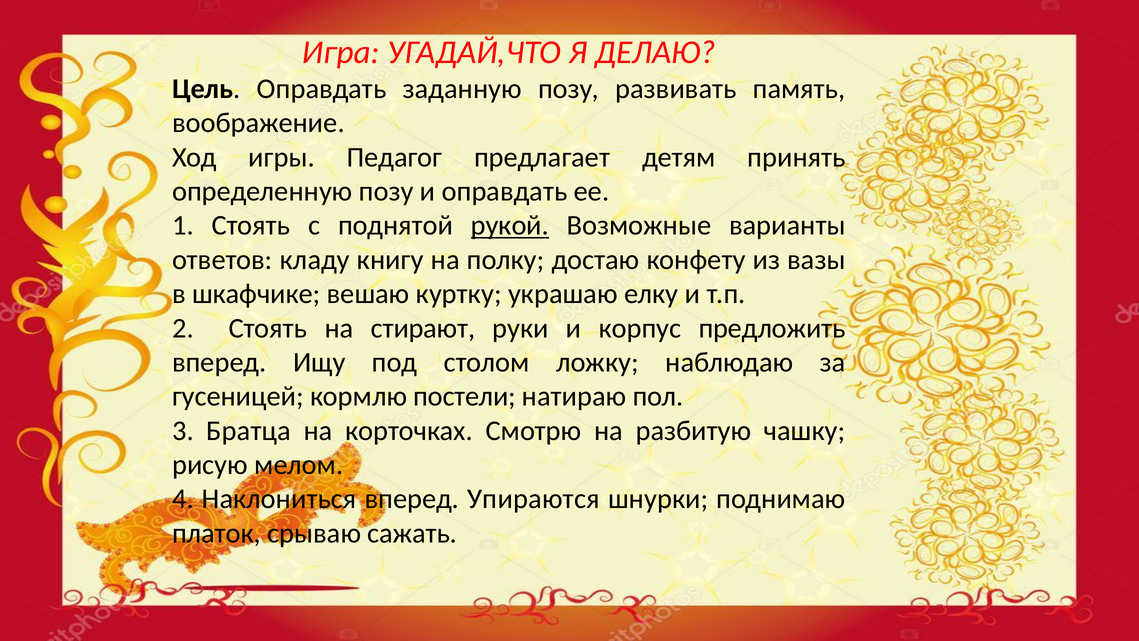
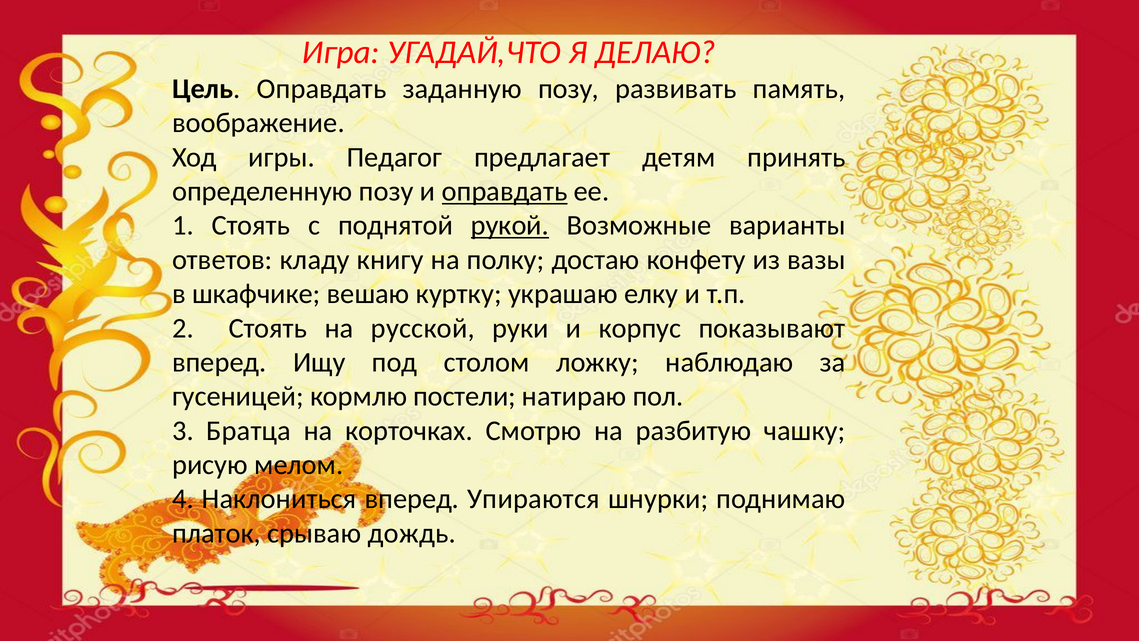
оправдать underline: none -> present (505, 191)
стирают: стирают -> русской (423, 328)
предложить: предложить -> показывают (772, 328)
сажать: сажать -> дождь (412, 533)
